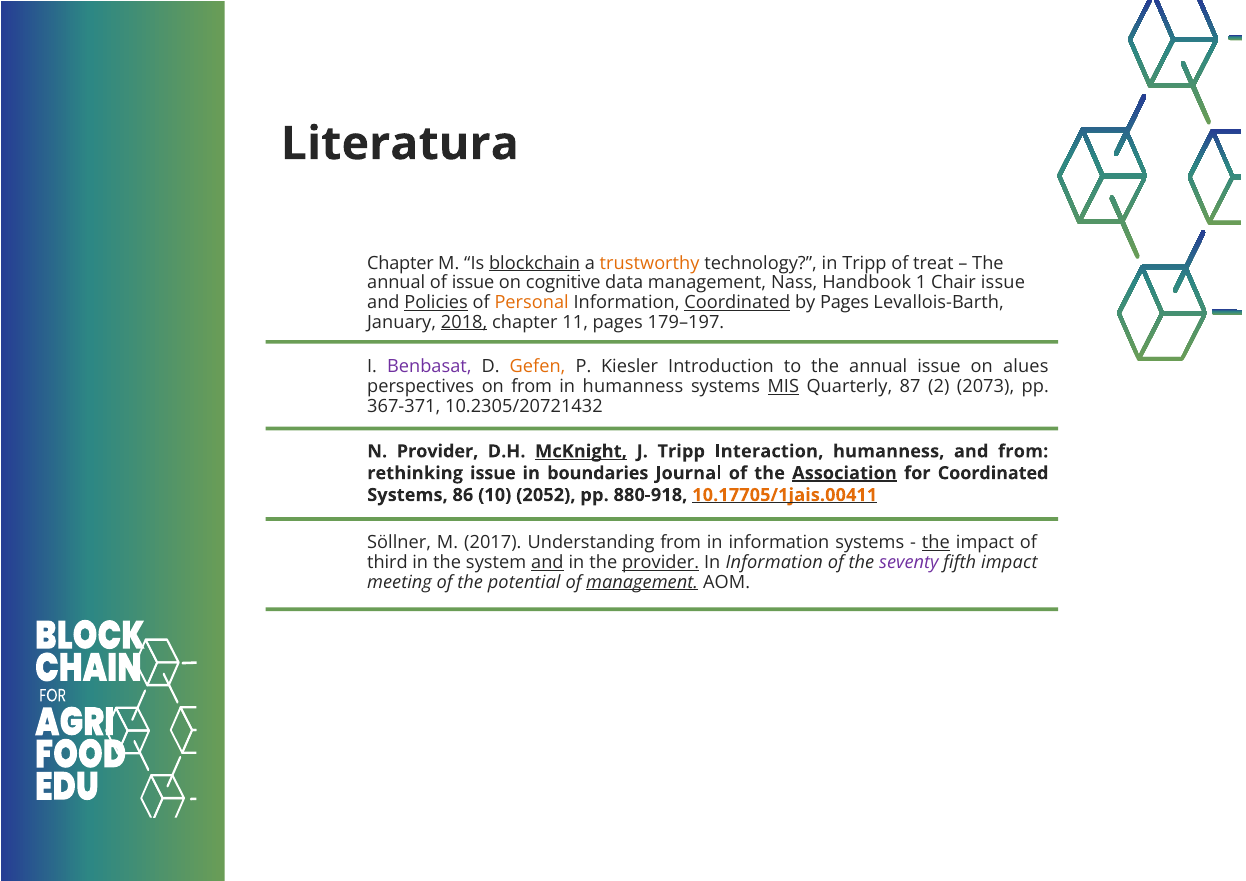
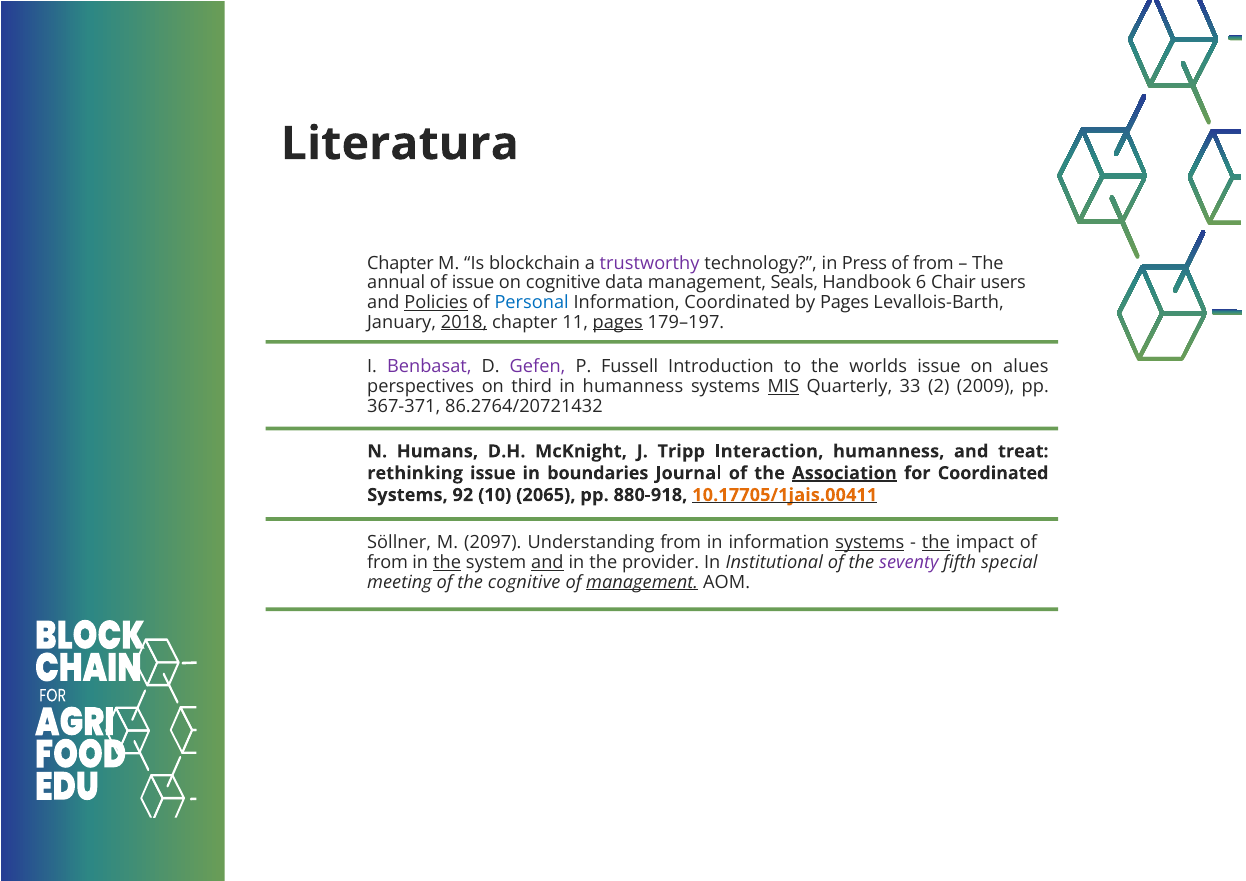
blockchain underline: present -> none (534, 263)
trustworthy colour: orange -> purple (650, 263)
in Tripp: Tripp -> Press (864, 263)
treat: treat -> from (933, 263)
Nass: Nass -> Seals (794, 283)
1: 1 -> 6 (921, 283)
Chair issue: issue -> users (1003, 283)
Personal colour: orange -> blue (532, 303)
Coordinated underline: present -> none (737, 303)
pages underline: none -> present (618, 322)
Gefen colour: orange -> purple (538, 367)
Kiesler: Kiesler -> Fussell (630, 367)
to the annual: annual -> worlds (878, 367)
on from: from -> third (532, 387)
87: 87 -> 33 (910, 387)
2073: 2073 -> 2009 (986, 387)
10.2305/20721432: 10.2305/20721432 -> 86.2764/20721432 (524, 406)
N Provider: Provider -> Humans (437, 451)
McKnight underline: present -> none (581, 451)
and from: from -> treat (1023, 451)
86: 86 -> 92 (463, 495)
2052: 2052 -> 2065 (546, 495)
2017: 2017 -> 2097 (493, 543)
systems underline: none -> present (870, 543)
third: third -> from (387, 563)
the underline: none -> present (447, 563)
provider underline: present -> none (661, 563)
Information: Information -> Institutional (774, 563)
fifth impact: impact -> special (1009, 563)
the potential: potential -> cognitive (524, 582)
